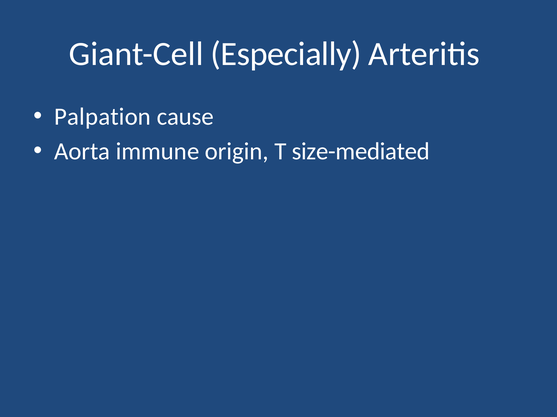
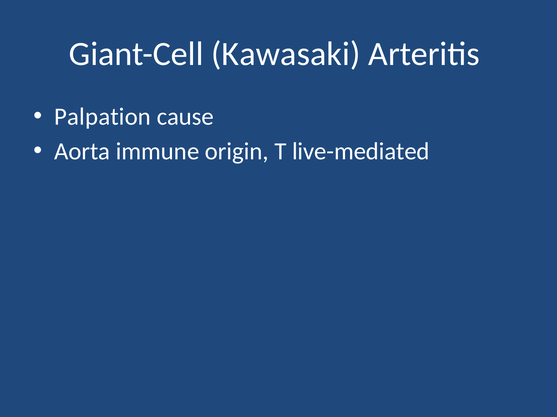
Especially: Especially -> Kawasaki (286, 54)
size-mediated: size-mediated -> live-mediated (361, 152)
